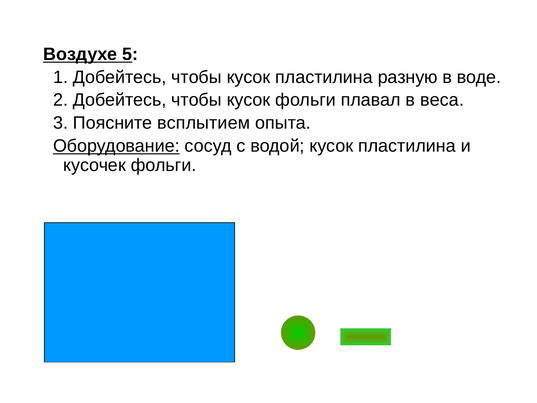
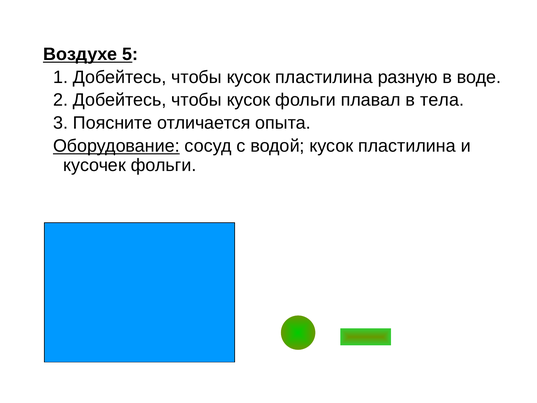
веса: веса -> тела (442, 100)
всплытием: всплытием -> отличается (204, 123)
